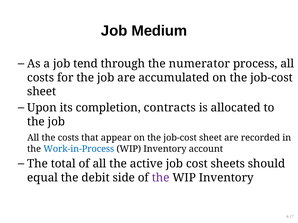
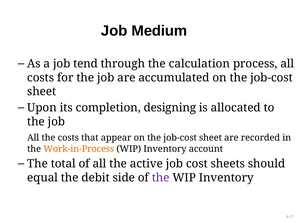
numerator: numerator -> calculation (199, 64)
contracts: contracts -> designing (170, 108)
Work-in-Process colour: blue -> orange (79, 149)
